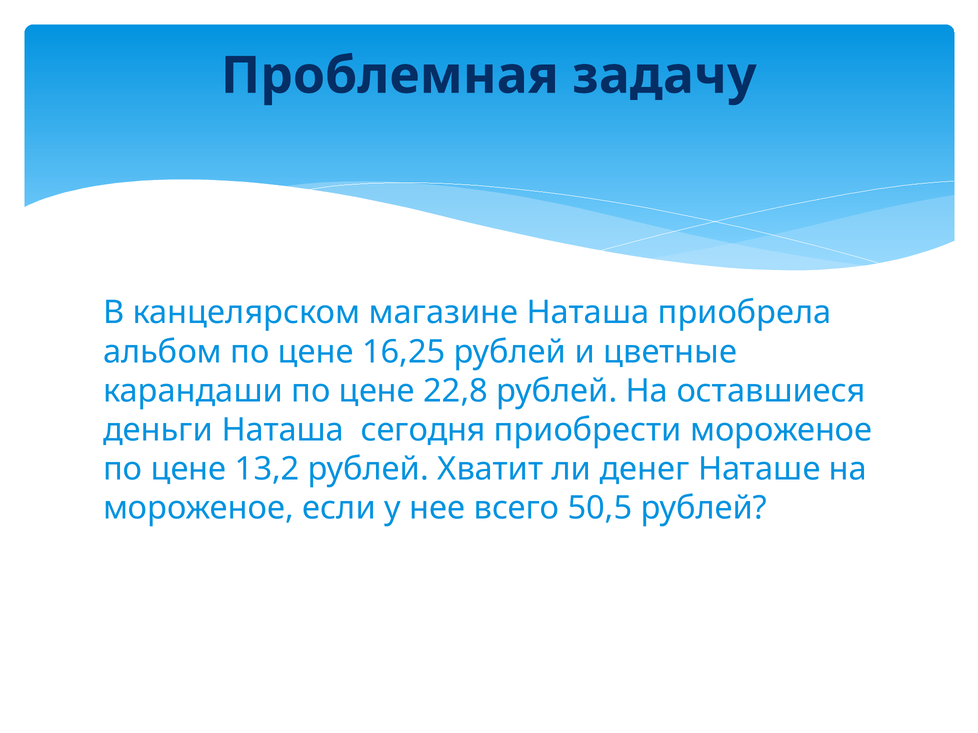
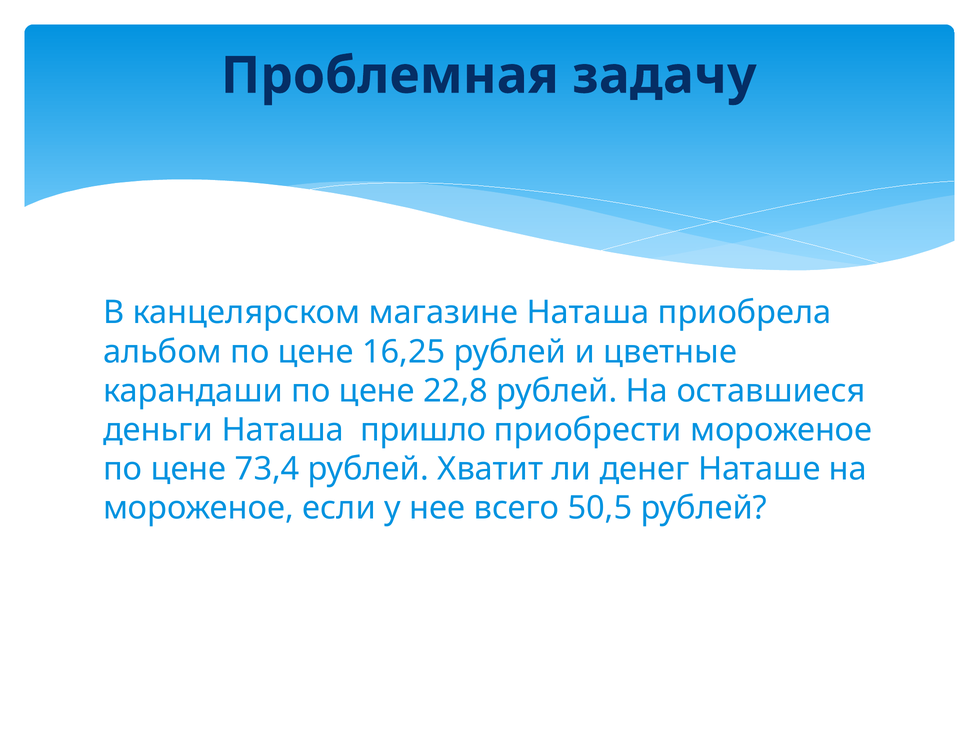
сегодня: сегодня -> пришло (423, 430)
13,2: 13,2 -> 73,4 (267, 469)
